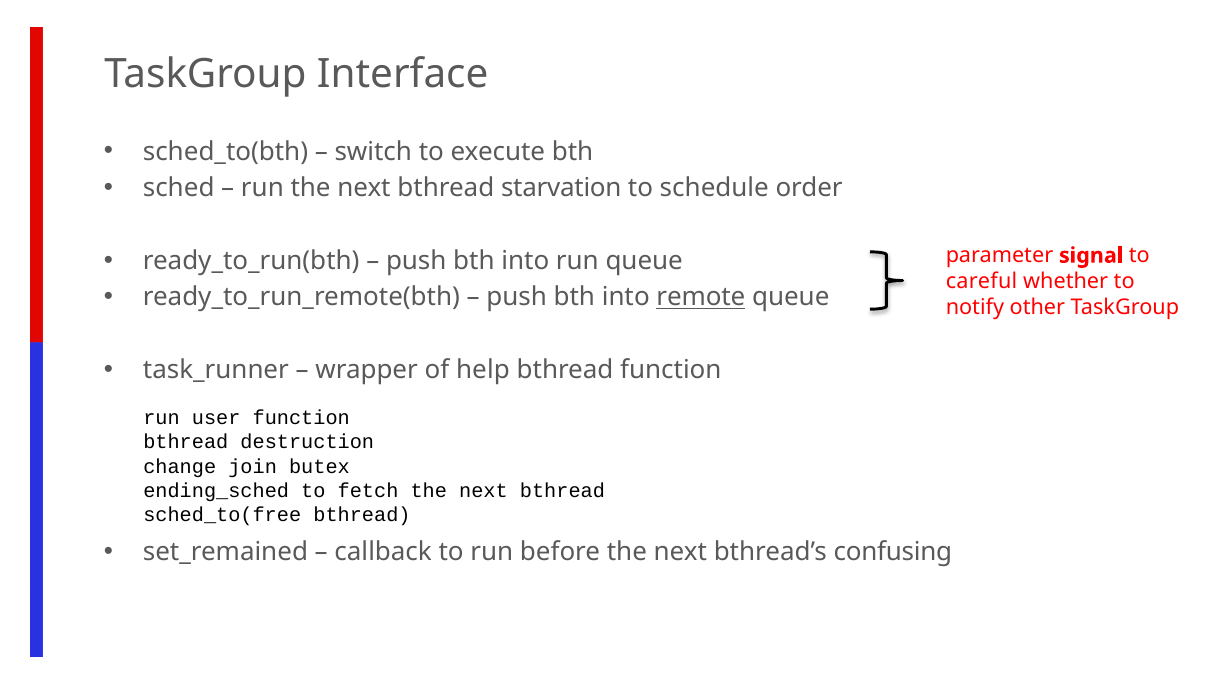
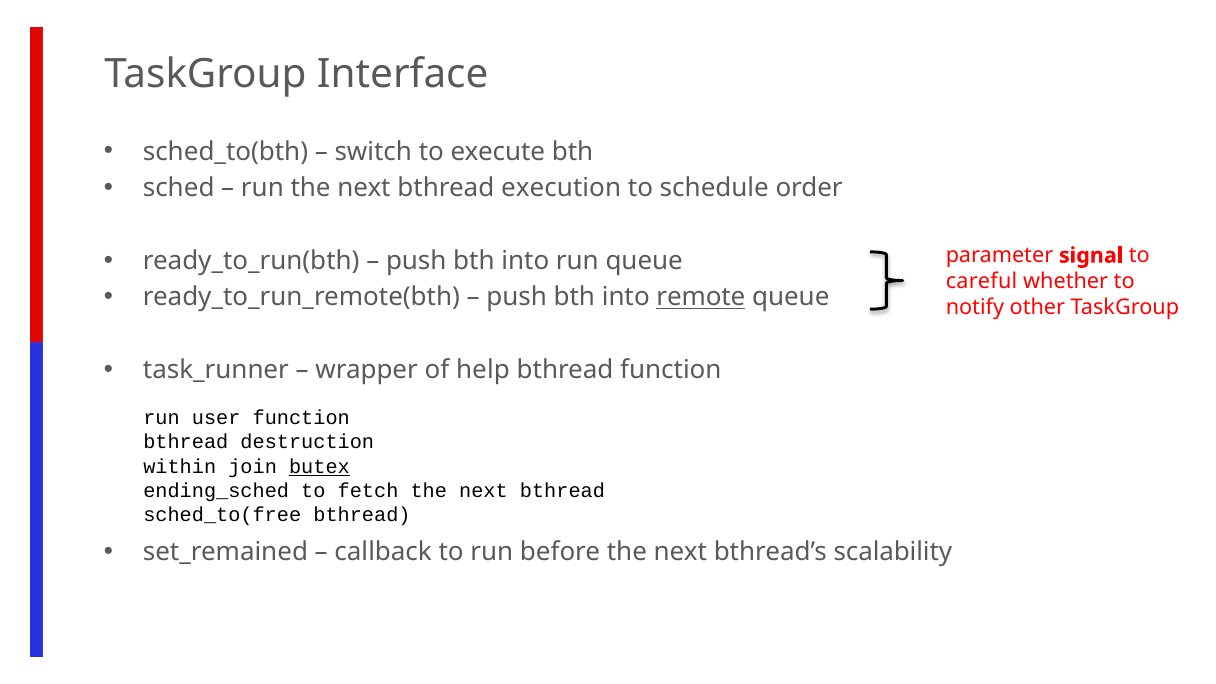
starvation: starvation -> execution (561, 188)
change: change -> within (180, 466)
butex underline: none -> present (319, 466)
confusing: confusing -> scalability (893, 552)
